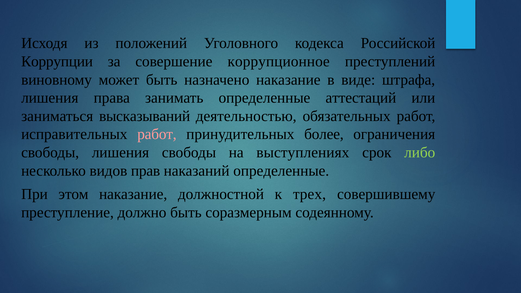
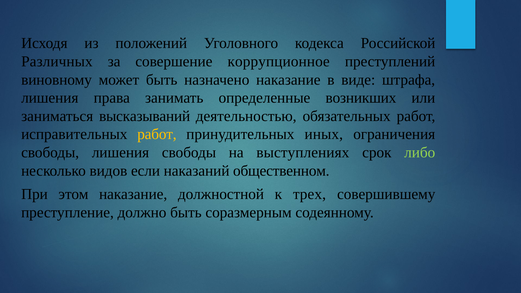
Коррупции: Коррупции -> Различных (57, 62)
аттестаций: аттестаций -> возникших (361, 98)
работ colour: pink -> yellow (157, 134)
более: более -> иных (324, 134)
прав: прав -> если (146, 171)
наказаний определенные: определенные -> общественном (281, 171)
